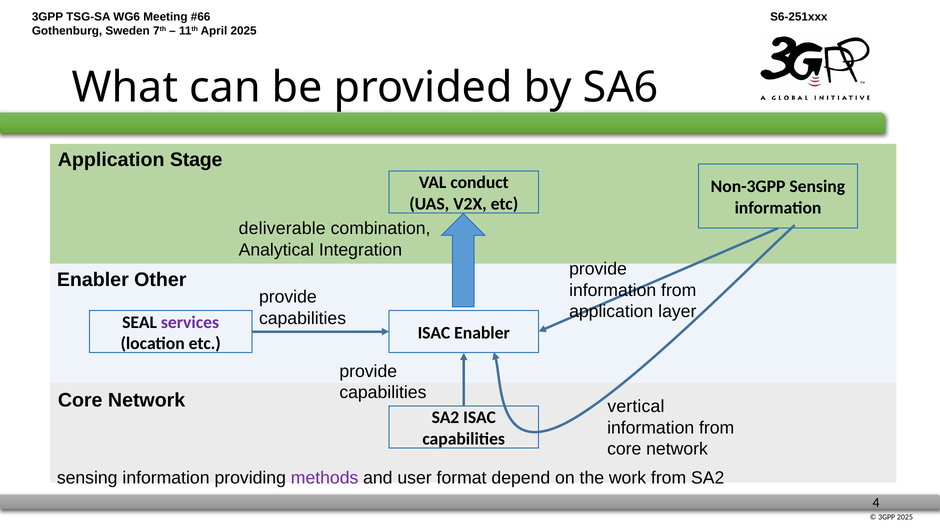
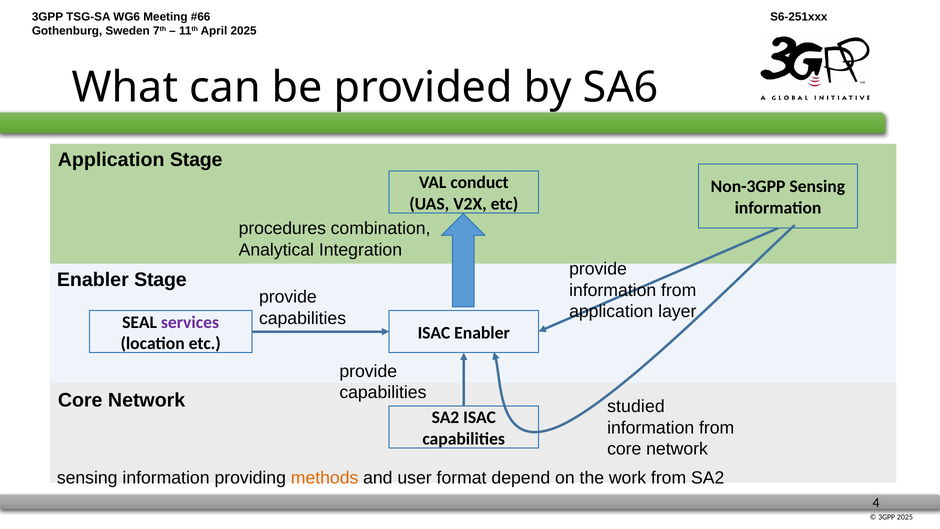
deliverable: deliverable -> procedures (282, 229)
Enabler Other: Other -> Stage (160, 280)
vertical: vertical -> studied (636, 406)
methods colour: purple -> orange (325, 478)
